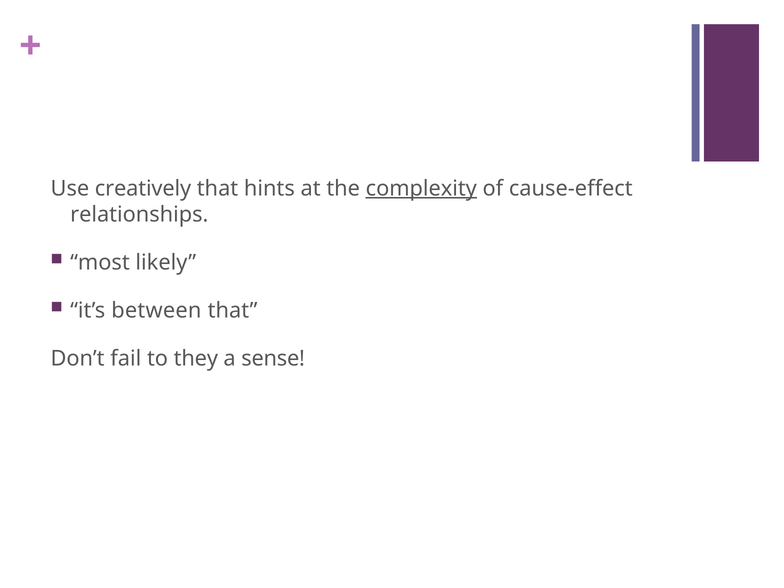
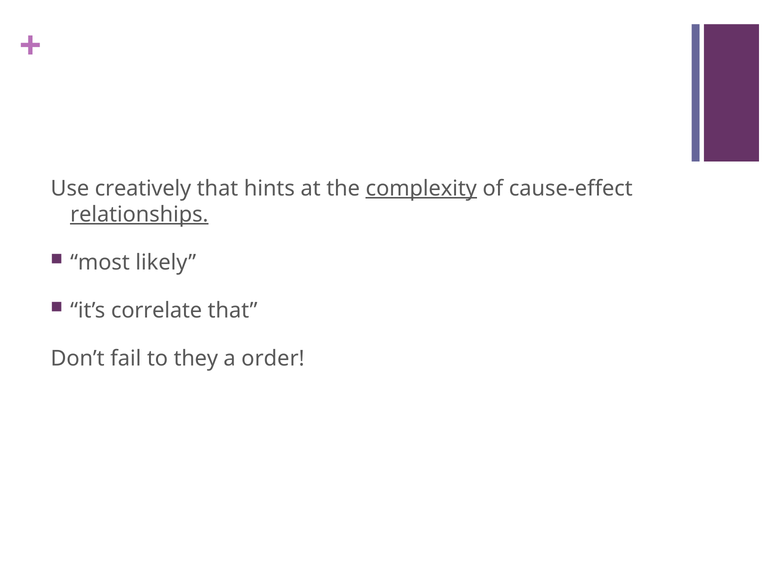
relationships underline: none -> present (139, 215)
between: between -> correlate (157, 310)
sense: sense -> order (273, 358)
